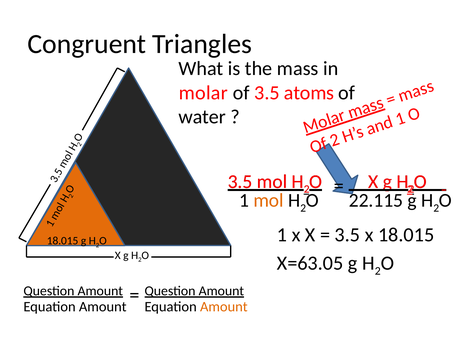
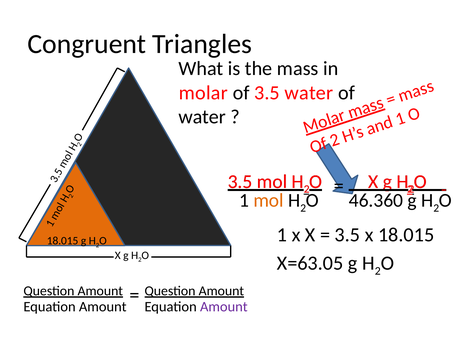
3.5 atoms: atoms -> water (309, 93)
22.115: 22.115 -> 46.360 (376, 201)
Amount colour: orange -> purple (224, 307)
